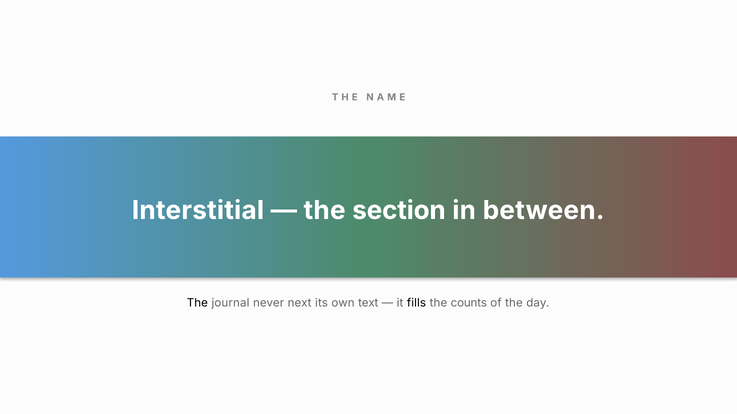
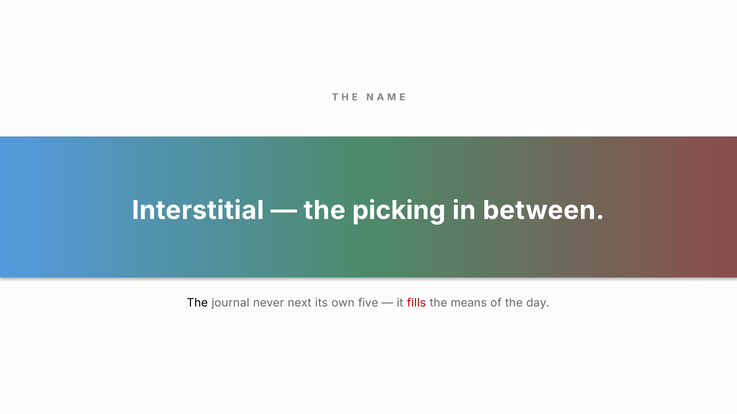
section: section -> picking (399, 211)
text: text -> five (368, 304)
fills colour: black -> red (416, 304)
counts: counts -> means (469, 304)
